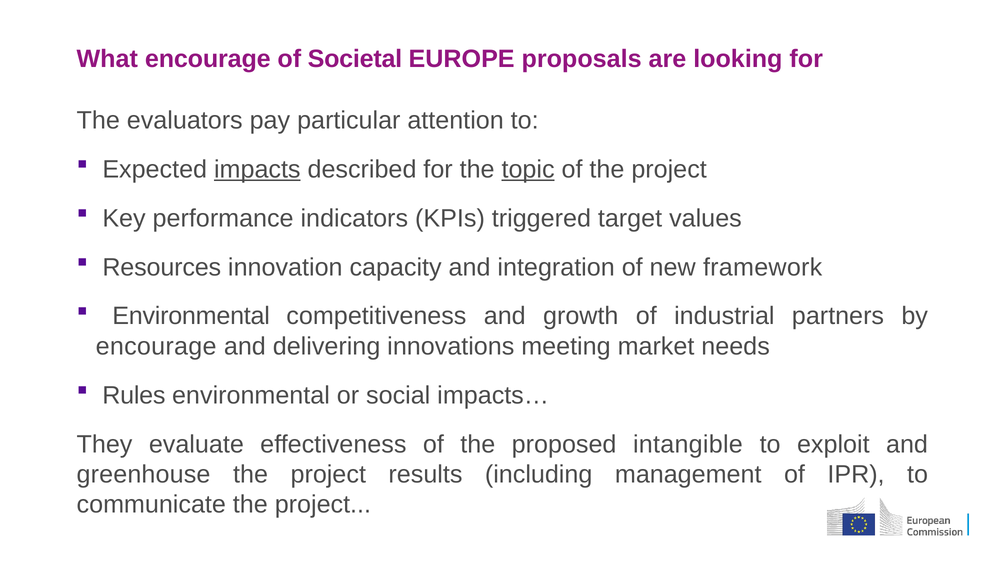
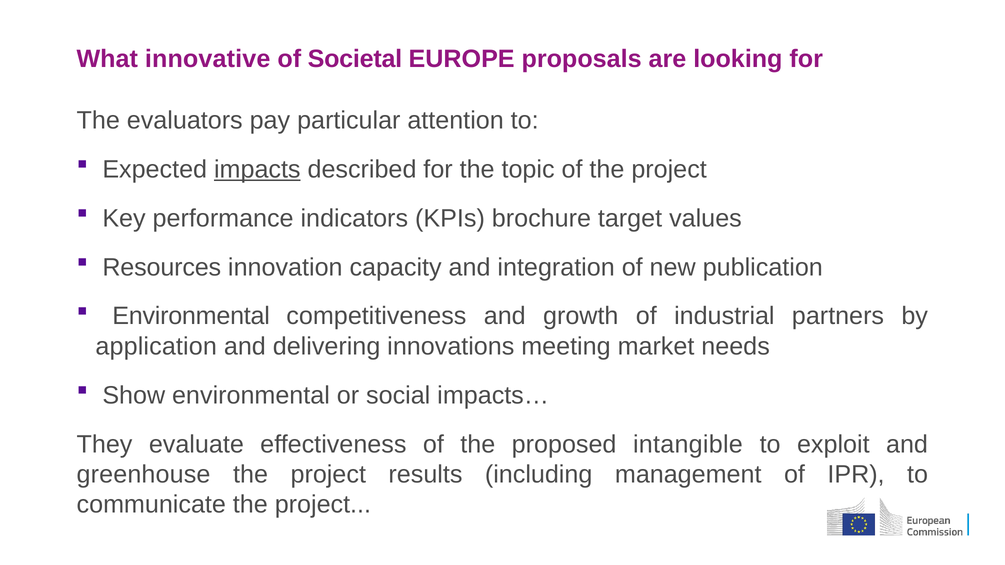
What encourage: encourage -> innovative (208, 59)
topic underline: present -> none (528, 169)
triggered: triggered -> brochure (541, 218)
framework: framework -> publication (763, 267)
encourage: encourage -> application (156, 346)
Rules: Rules -> Show (134, 395)
